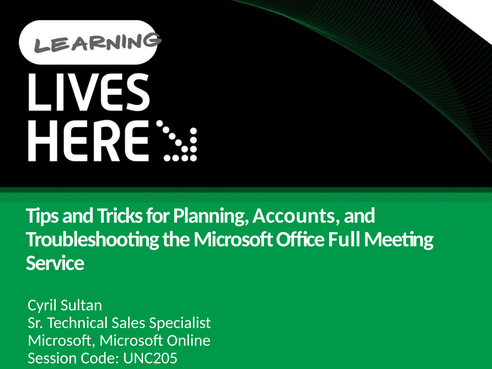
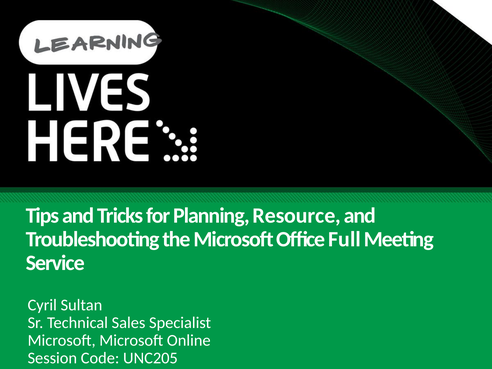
Accounts: Accounts -> Resource (297, 216)
